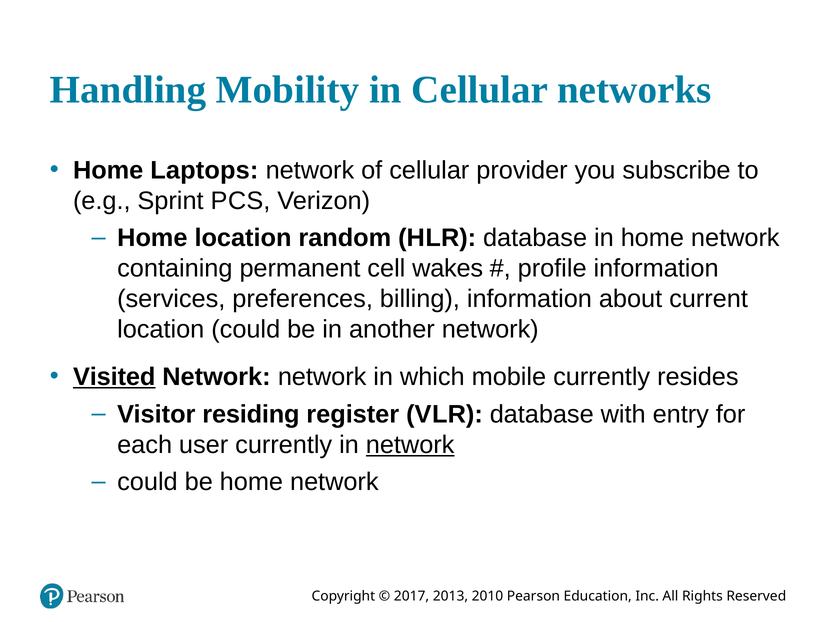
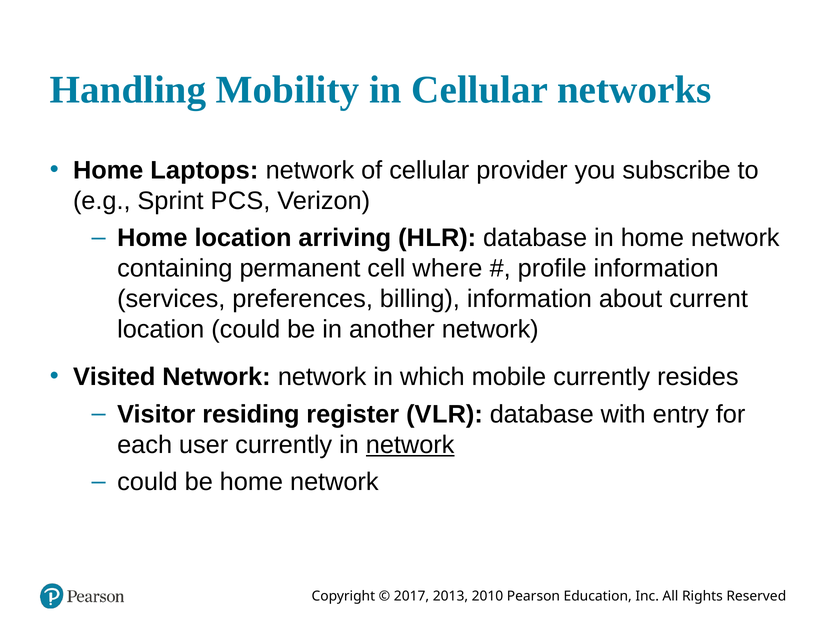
random: random -> arriving (345, 238)
wakes: wakes -> where (447, 269)
Visited underline: present -> none (114, 377)
